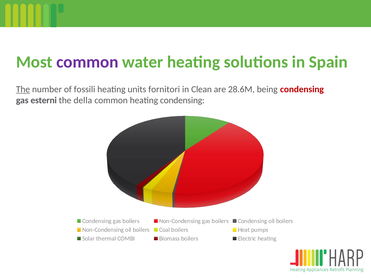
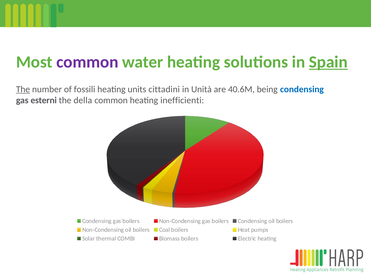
Spain underline: none -> present (328, 62)
fornitori: fornitori -> cittadini (164, 89)
Clean: Clean -> Unità (201, 89)
28.6M: 28.6M -> 40.6M (241, 89)
condensing colour: red -> blue (302, 89)
heating condensing: condensing -> inefficienti (182, 101)
